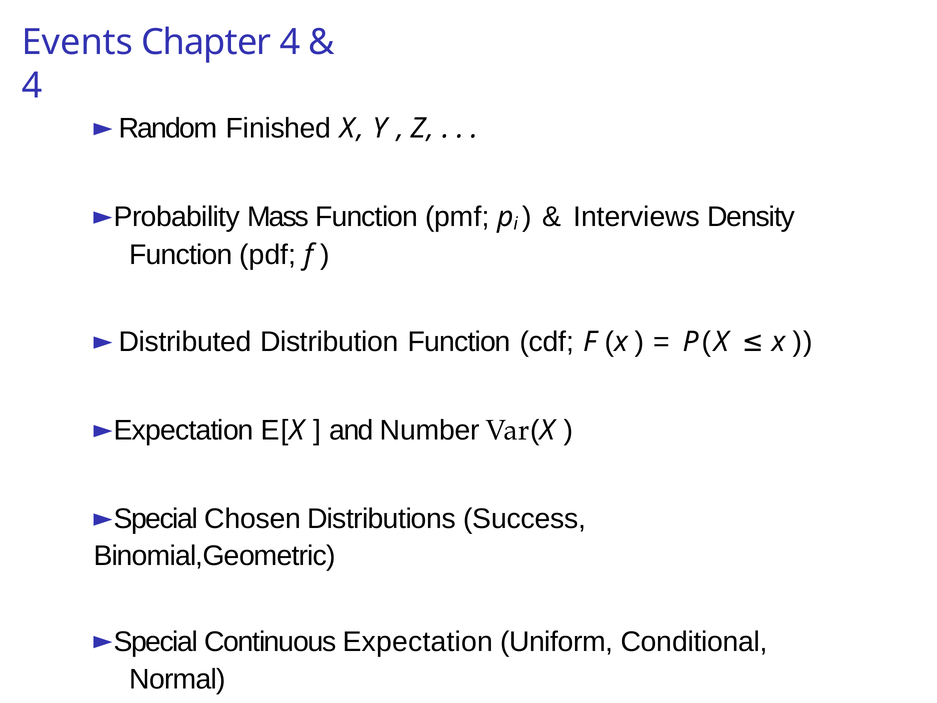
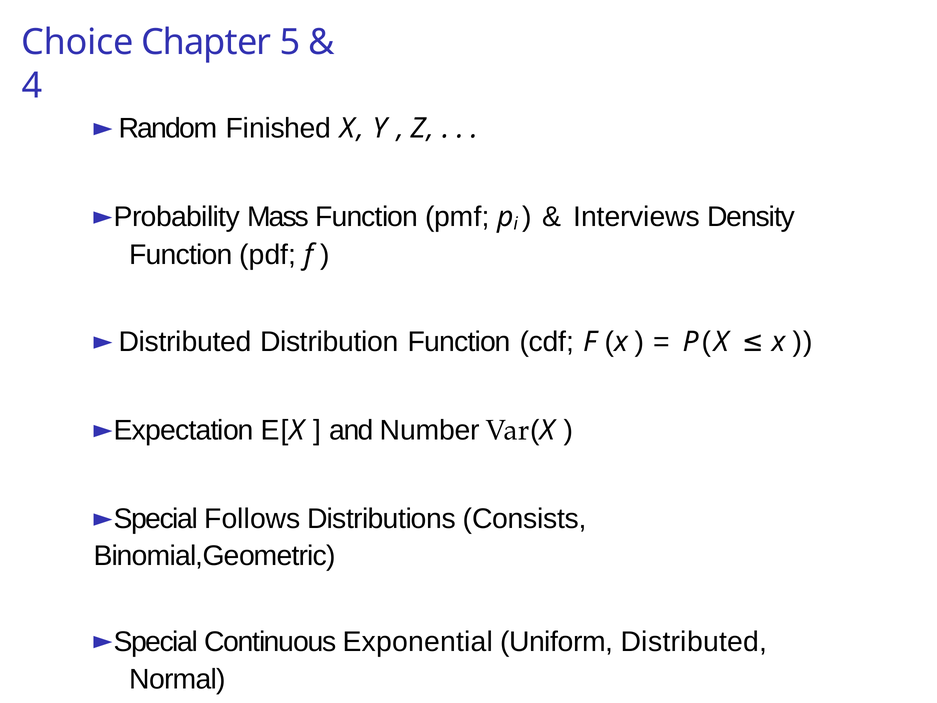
Events: Events -> Choice (78, 42)
Chapter 4: 4 -> 5 (290, 42)
Chosen: Chosen -> Follows (252, 519)
Success: Success -> Consists (525, 519)
Expectation: Expectation -> Exponential (418, 642)
Uniform Conditional: Conditional -> Distributed (694, 642)
